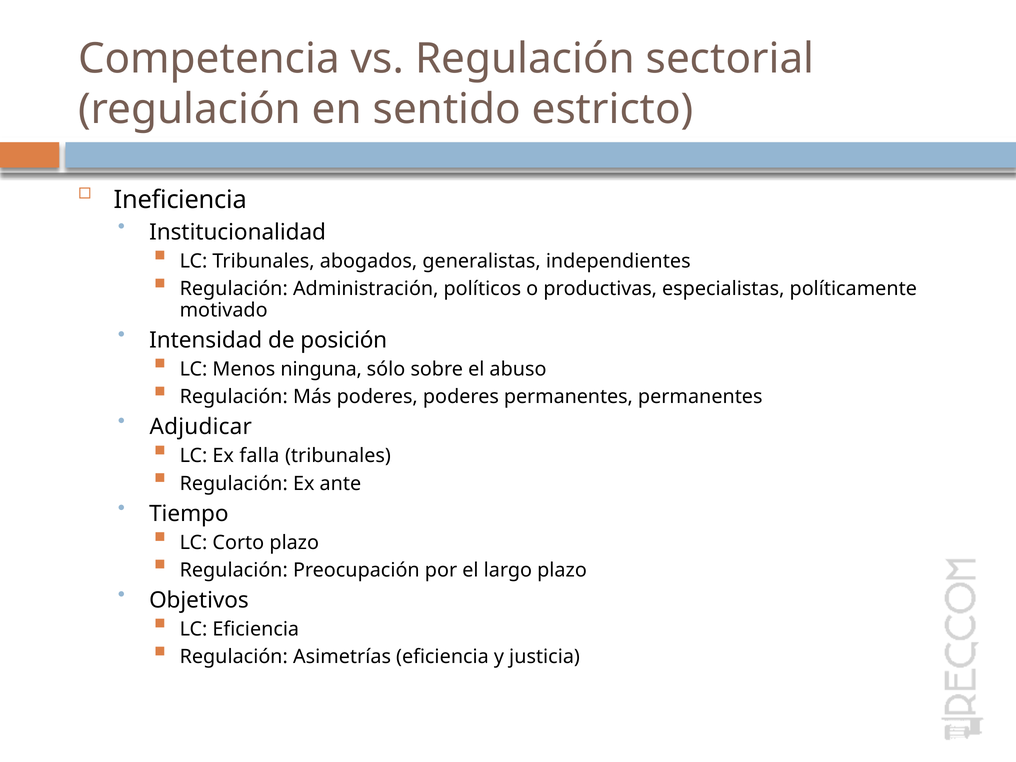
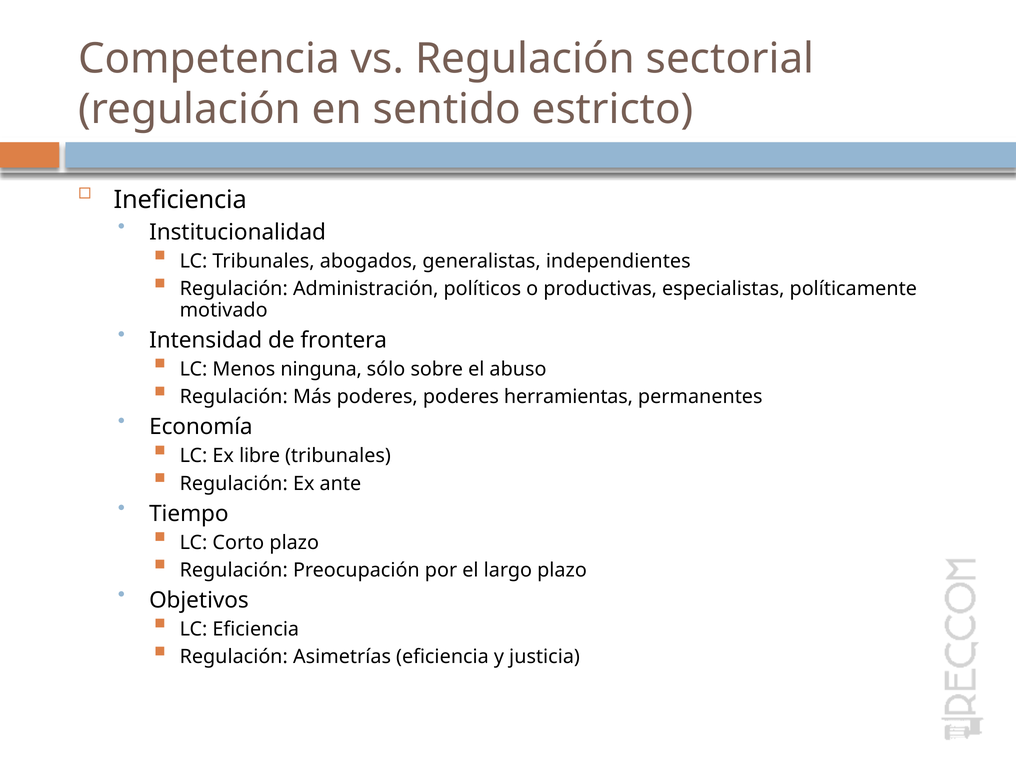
posición: posición -> frontera (344, 340)
poderes permanentes: permanentes -> herramientas (568, 397)
Adjudicar: Adjudicar -> Economía (201, 427)
falla: falla -> libre (260, 456)
